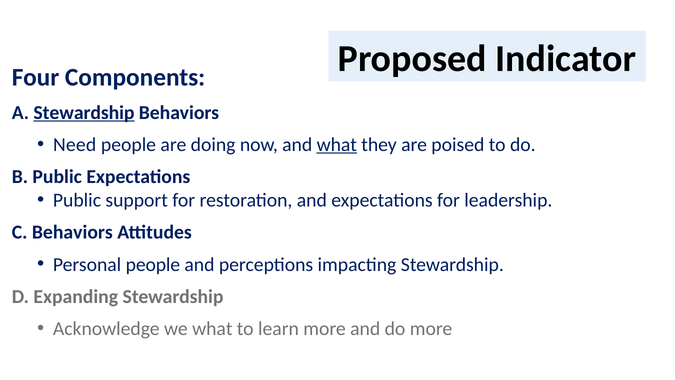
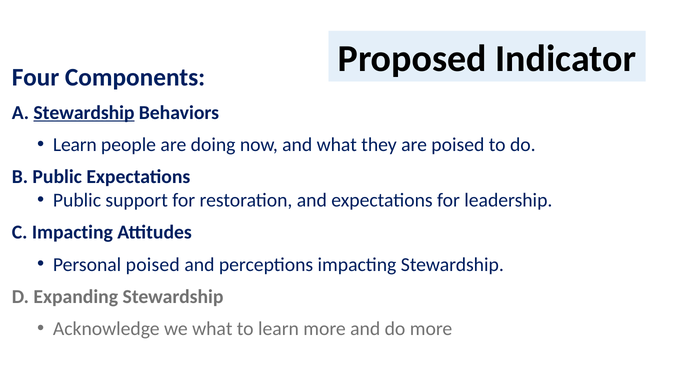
Need: Need -> Learn (75, 144)
what underline: present -> none (337, 144)
C Behaviors: Behaviors -> Impacting (72, 232)
Personal people: people -> poised (153, 264)
